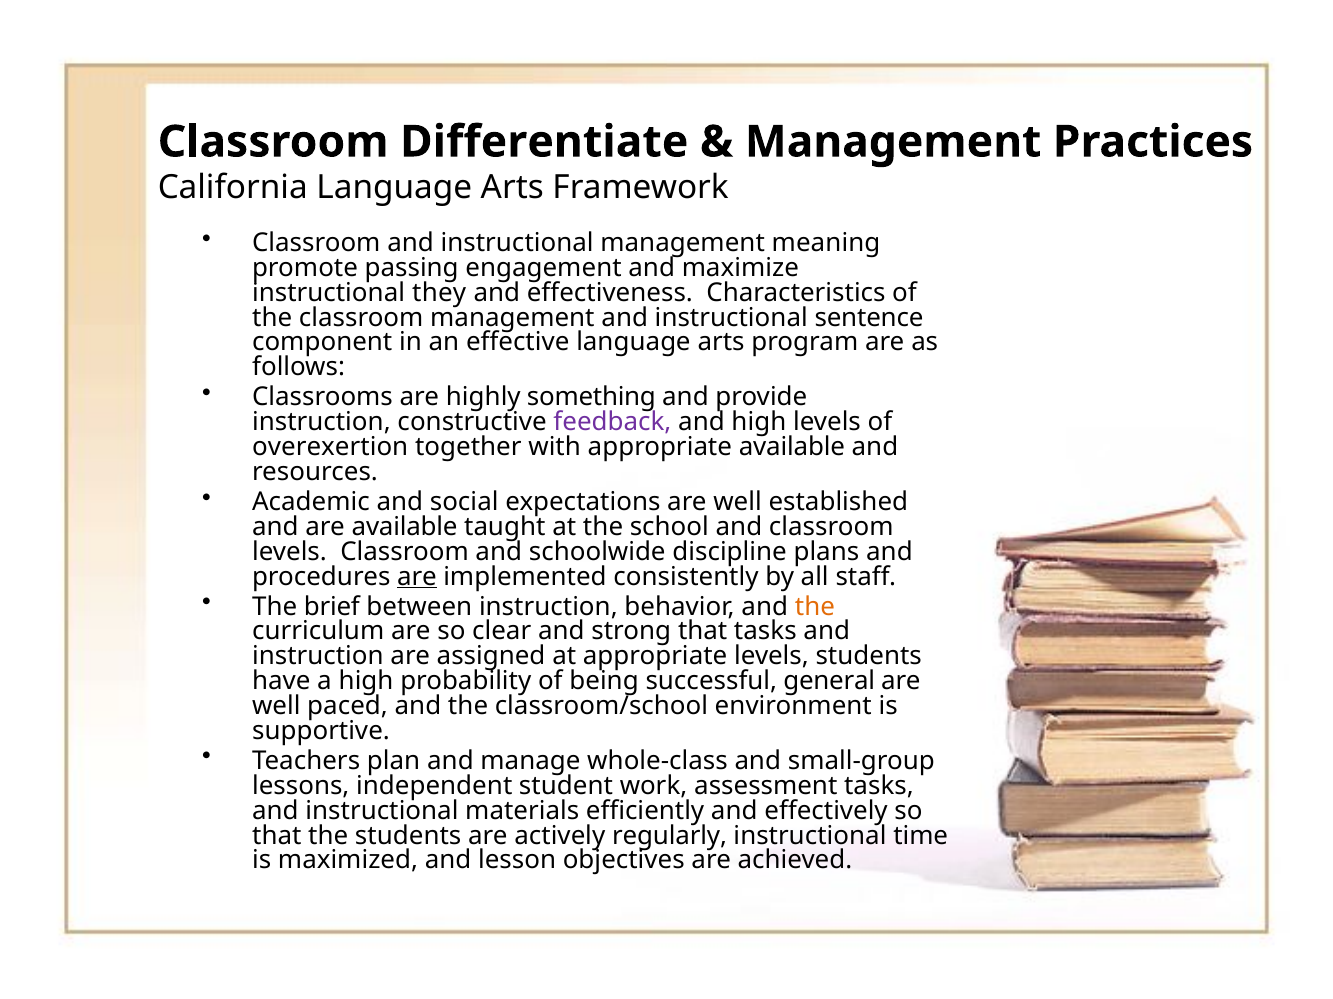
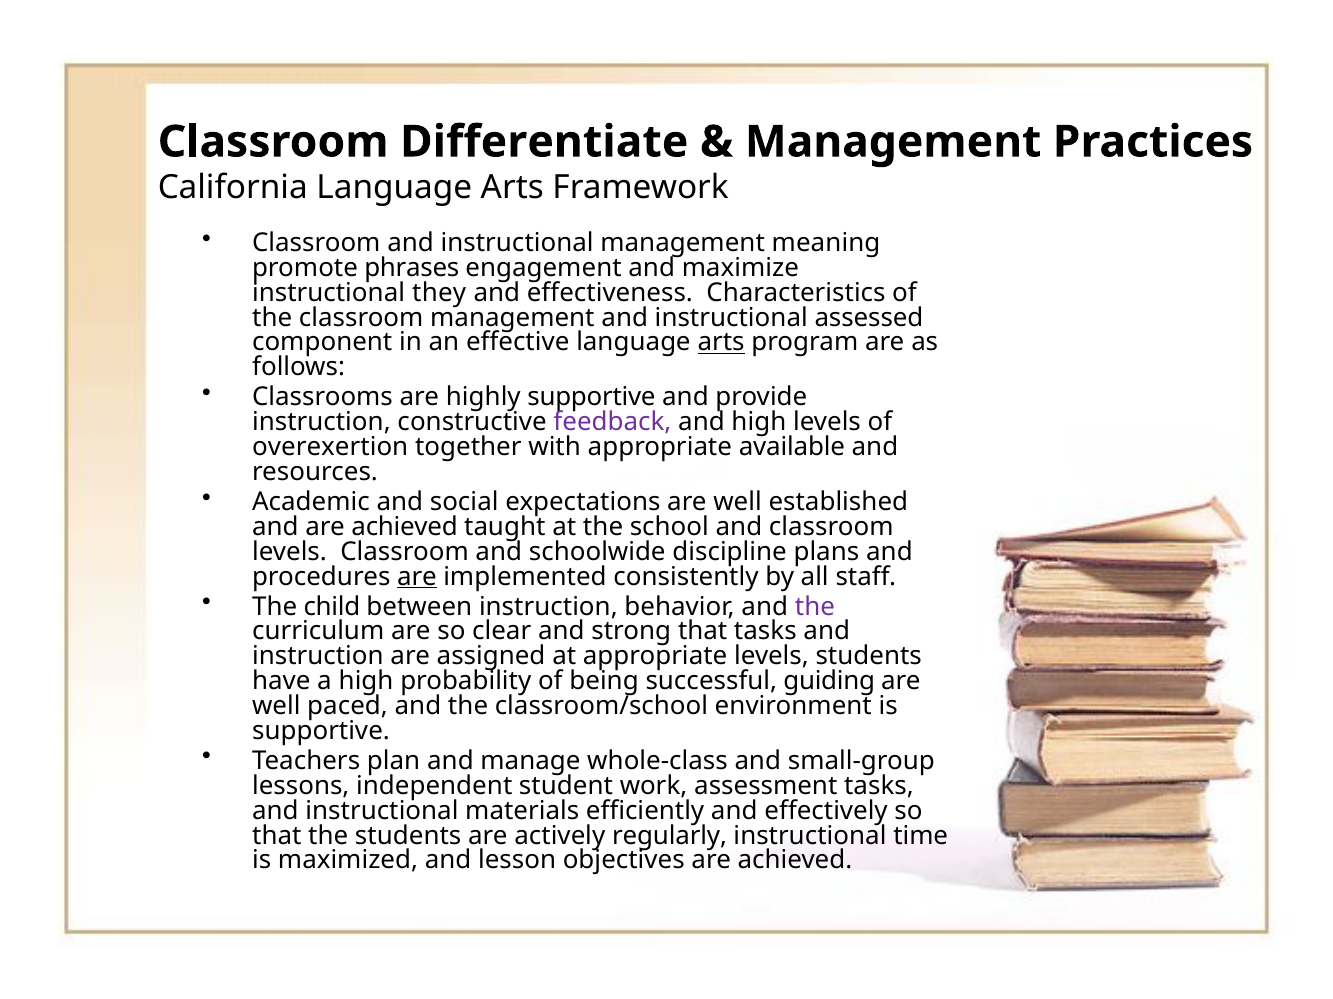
passing: passing -> phrases (412, 268)
sentence: sentence -> assessed (869, 318)
arts underline: none -> present (721, 343)
highly something: something -> supportive (591, 398)
and are available: available -> achieved (405, 527)
brief: brief -> child (332, 607)
the colour: orange -> purple (815, 607)
general: general -> guiding (829, 682)
